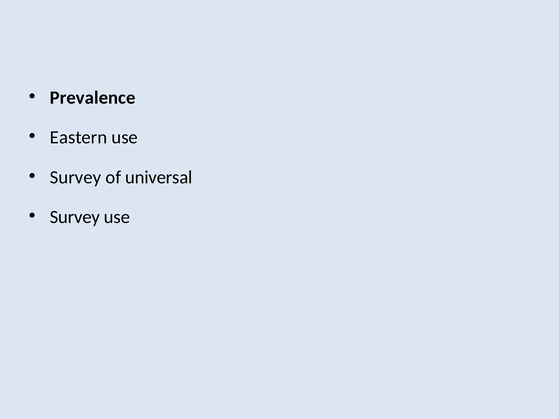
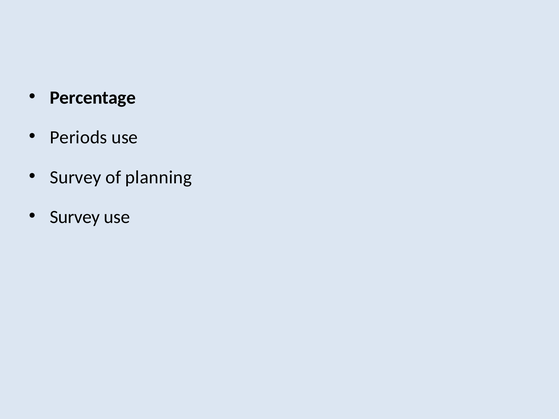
Prevalence: Prevalence -> Percentage (93, 98)
Eastern: Eastern -> Periods (79, 138)
universal: universal -> planning (159, 177)
